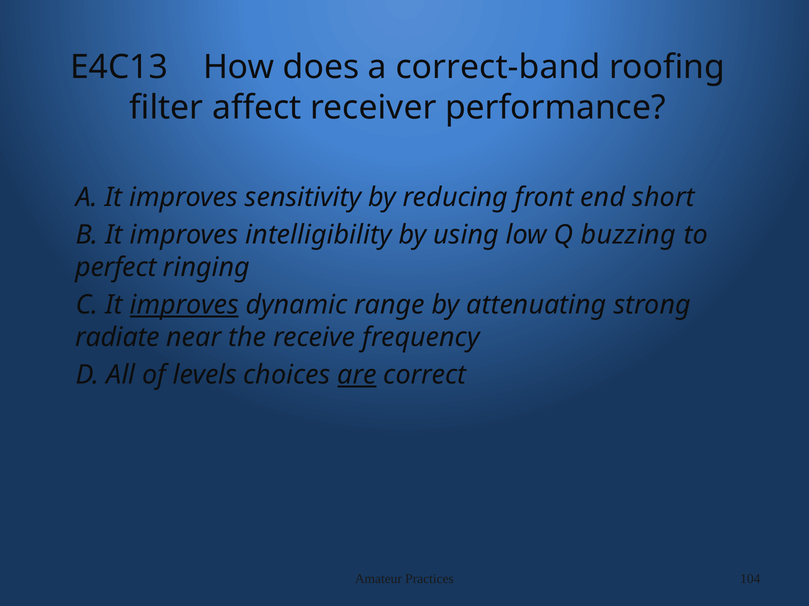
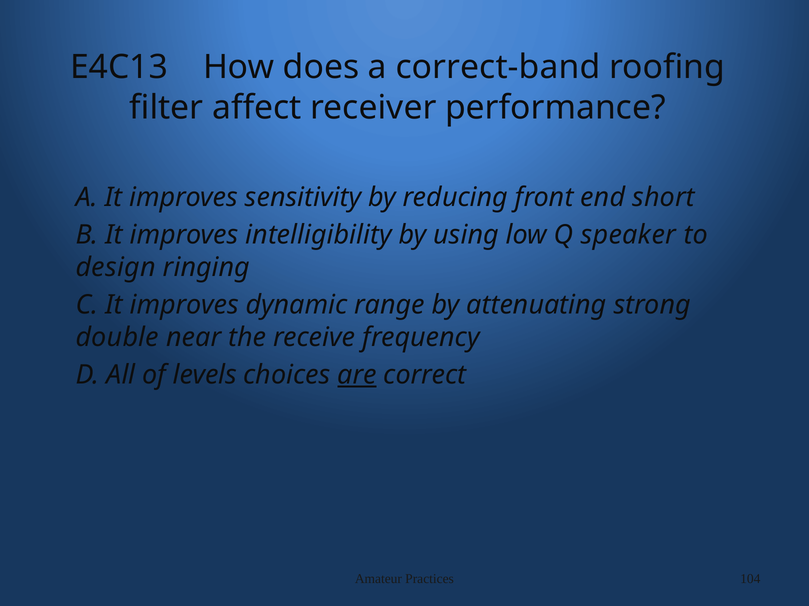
buzzing: buzzing -> speaker (628, 235)
perfect: perfect -> design (116, 267)
improves underline: present -> none (184, 305)
radiate: radiate -> double (117, 338)
